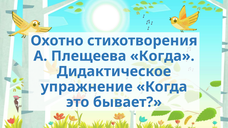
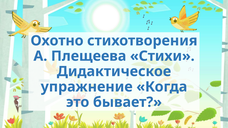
Плещеева Когда: Когда -> Стихи (162, 56)
